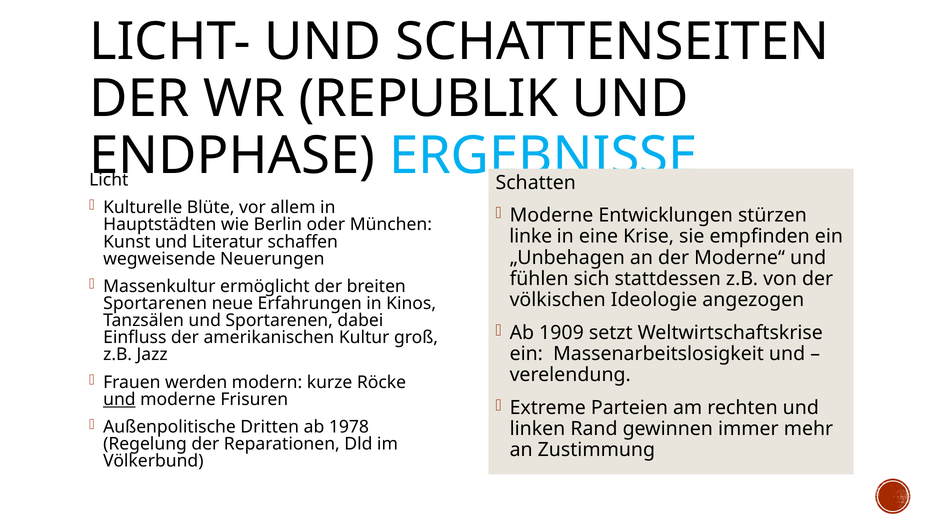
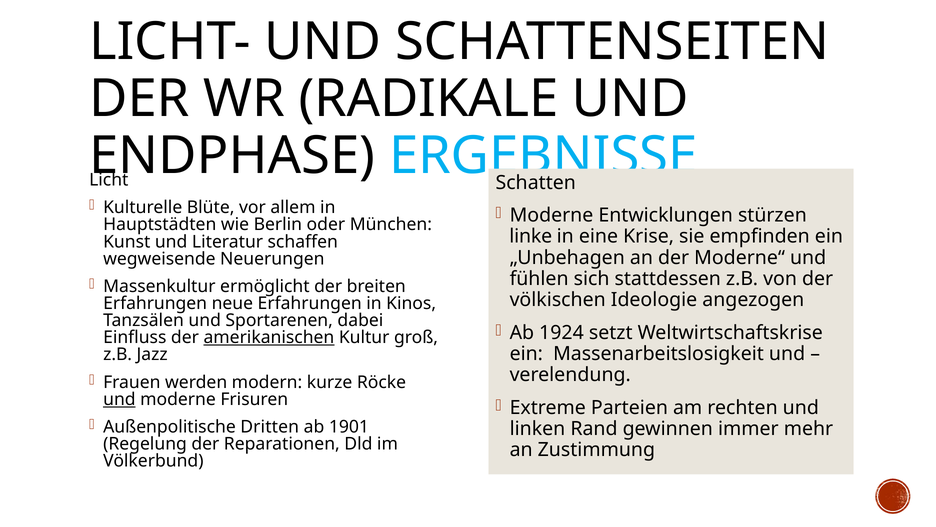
REPUBLIK: REPUBLIK -> RADIKALE (429, 99)
Sportarenen: Sportarenen -> Erfahrungen (155, 303)
1909: 1909 -> 1924 (561, 332)
amerikanischen underline: none -> present (269, 337)
1978: 1978 -> 1901 (349, 426)
